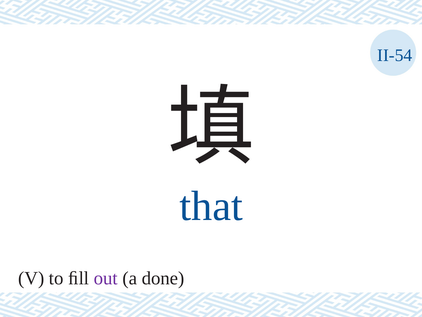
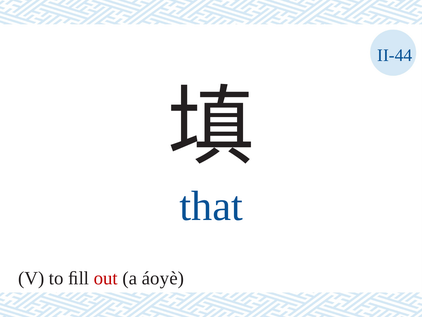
II-54: II-54 -> II-44 (395, 55)
out colour: purple -> red (106, 278)
done: done -> áoyè (163, 278)
